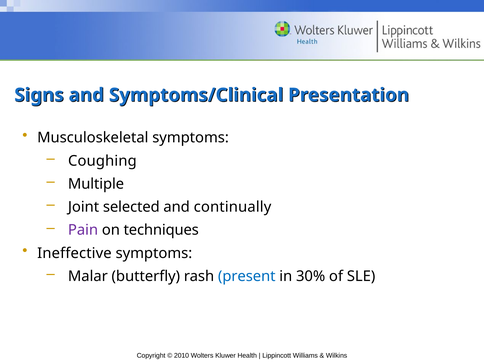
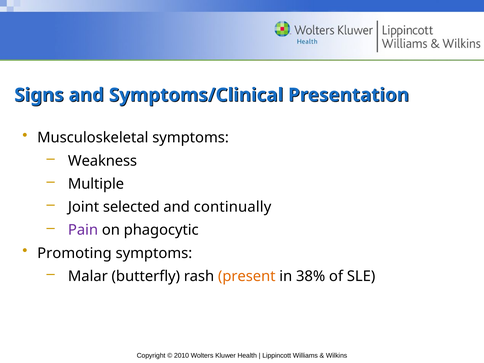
Coughing: Coughing -> Weakness (103, 161)
techniques: techniques -> phagocytic (161, 230)
Ineffective: Ineffective -> Promoting (74, 253)
present colour: blue -> orange (247, 276)
30%: 30% -> 38% (311, 276)
